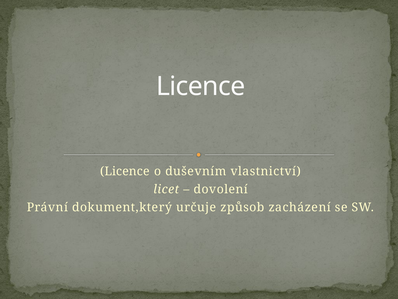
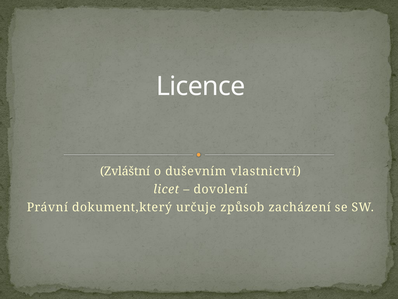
Licence: Licence -> Zvláštní (125, 171)
